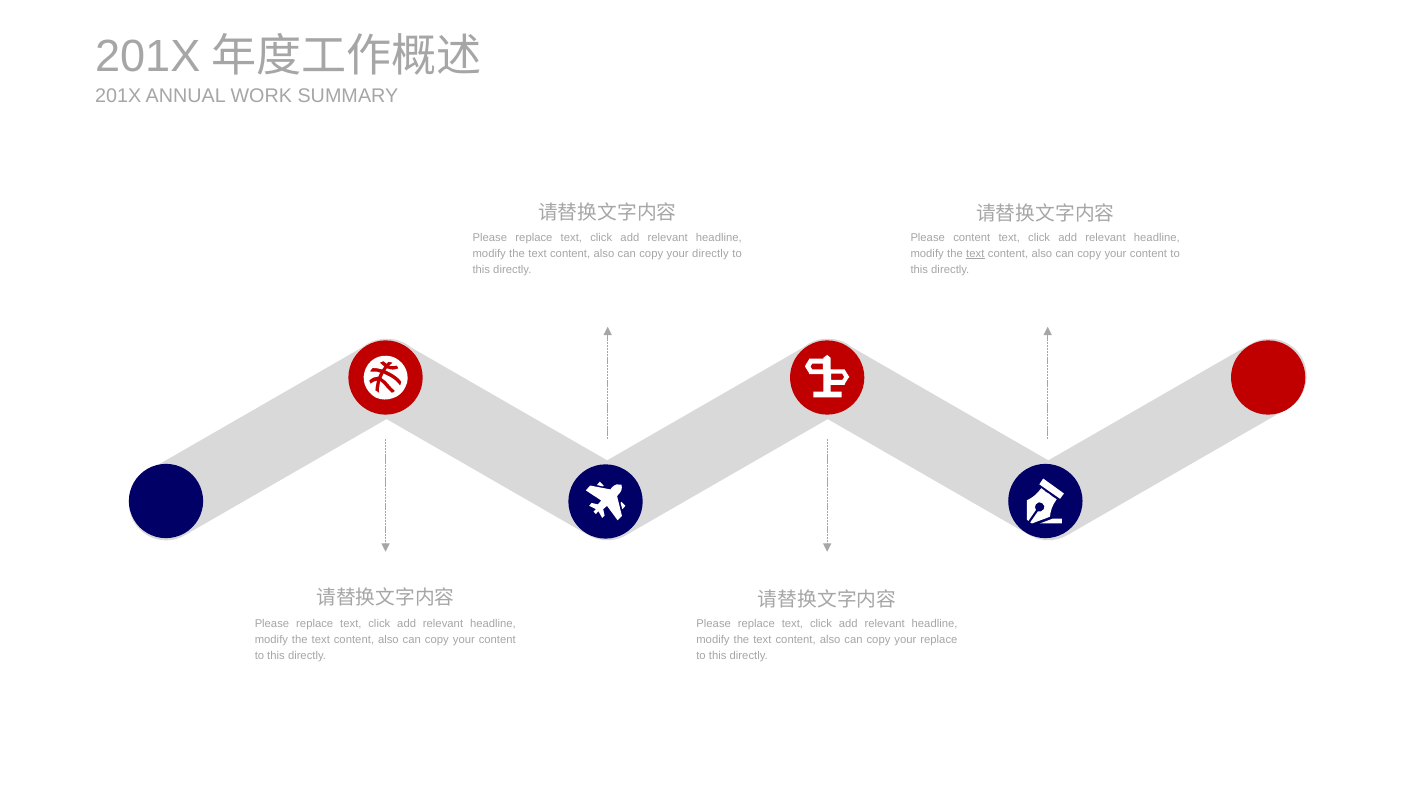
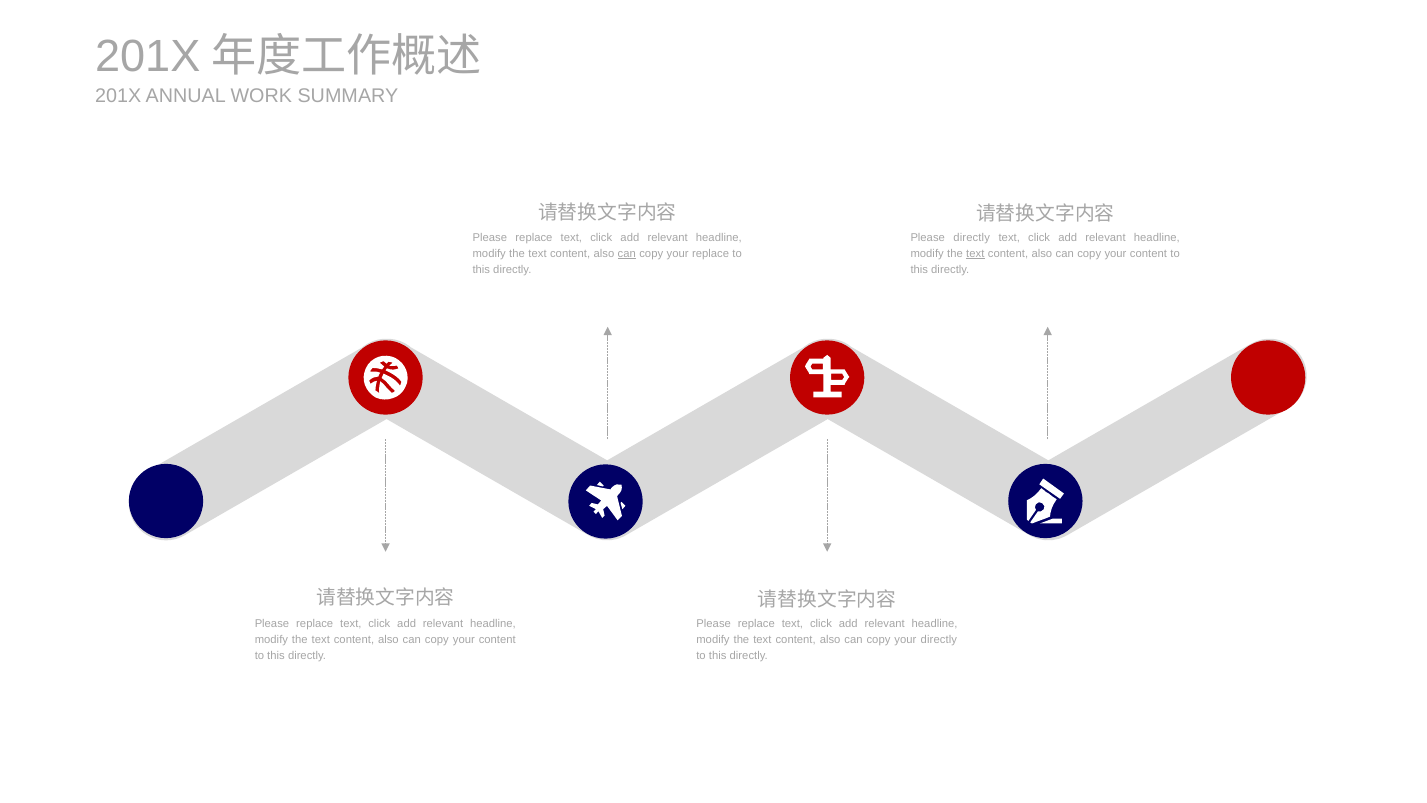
Please content: content -> directly (972, 238)
can underline: none -> present (627, 254)
your directly: directly -> replace (711, 254)
your replace: replace -> directly (939, 639)
